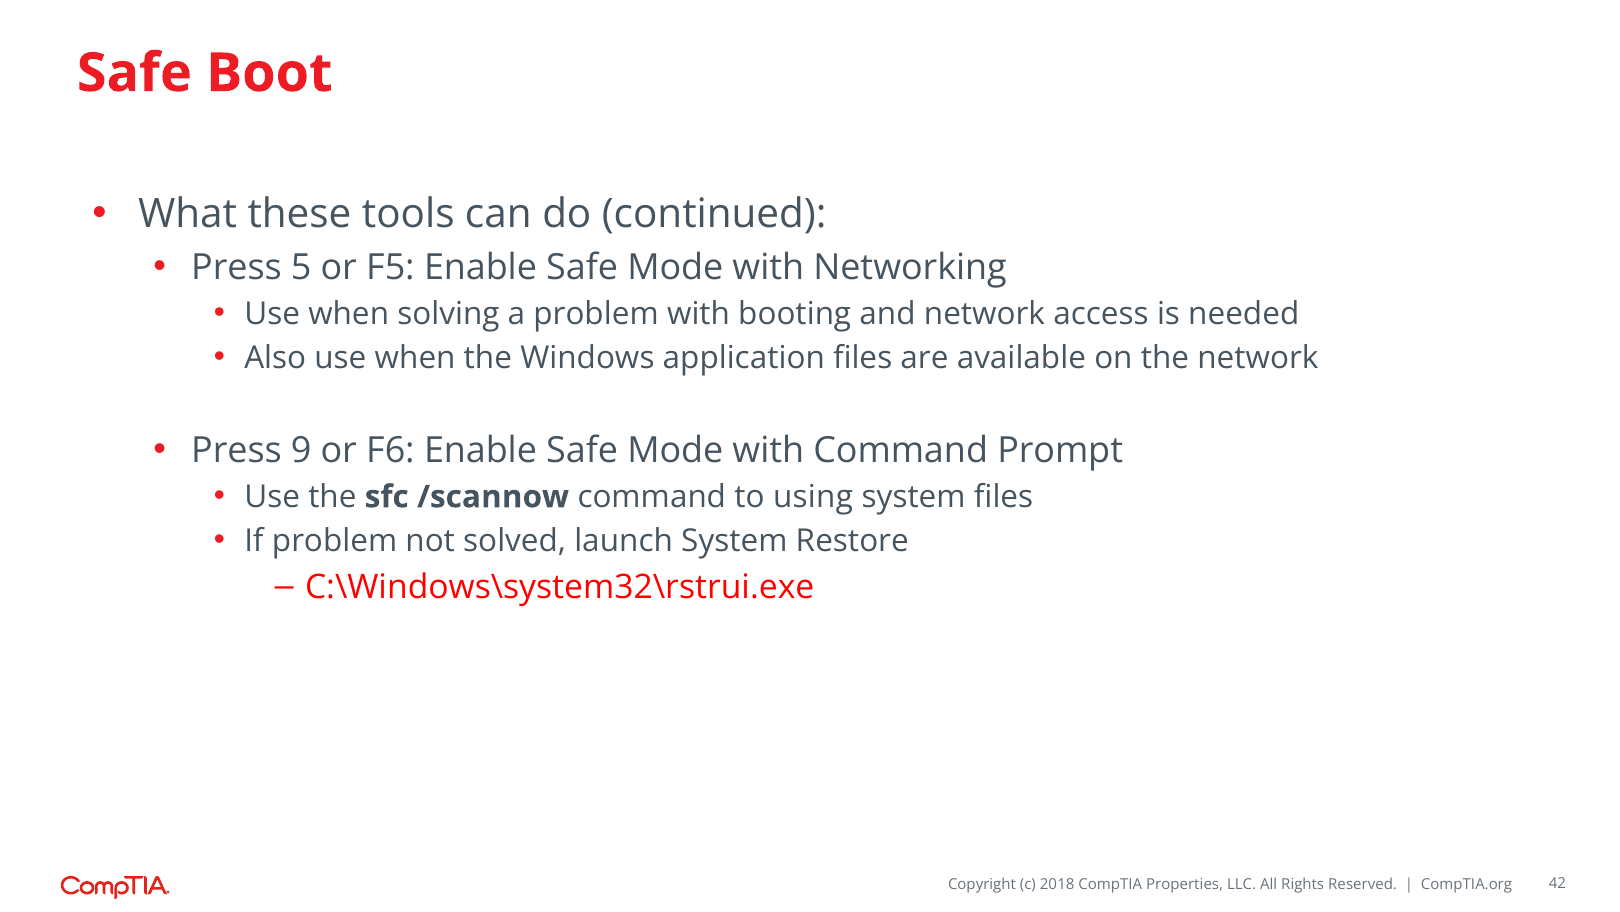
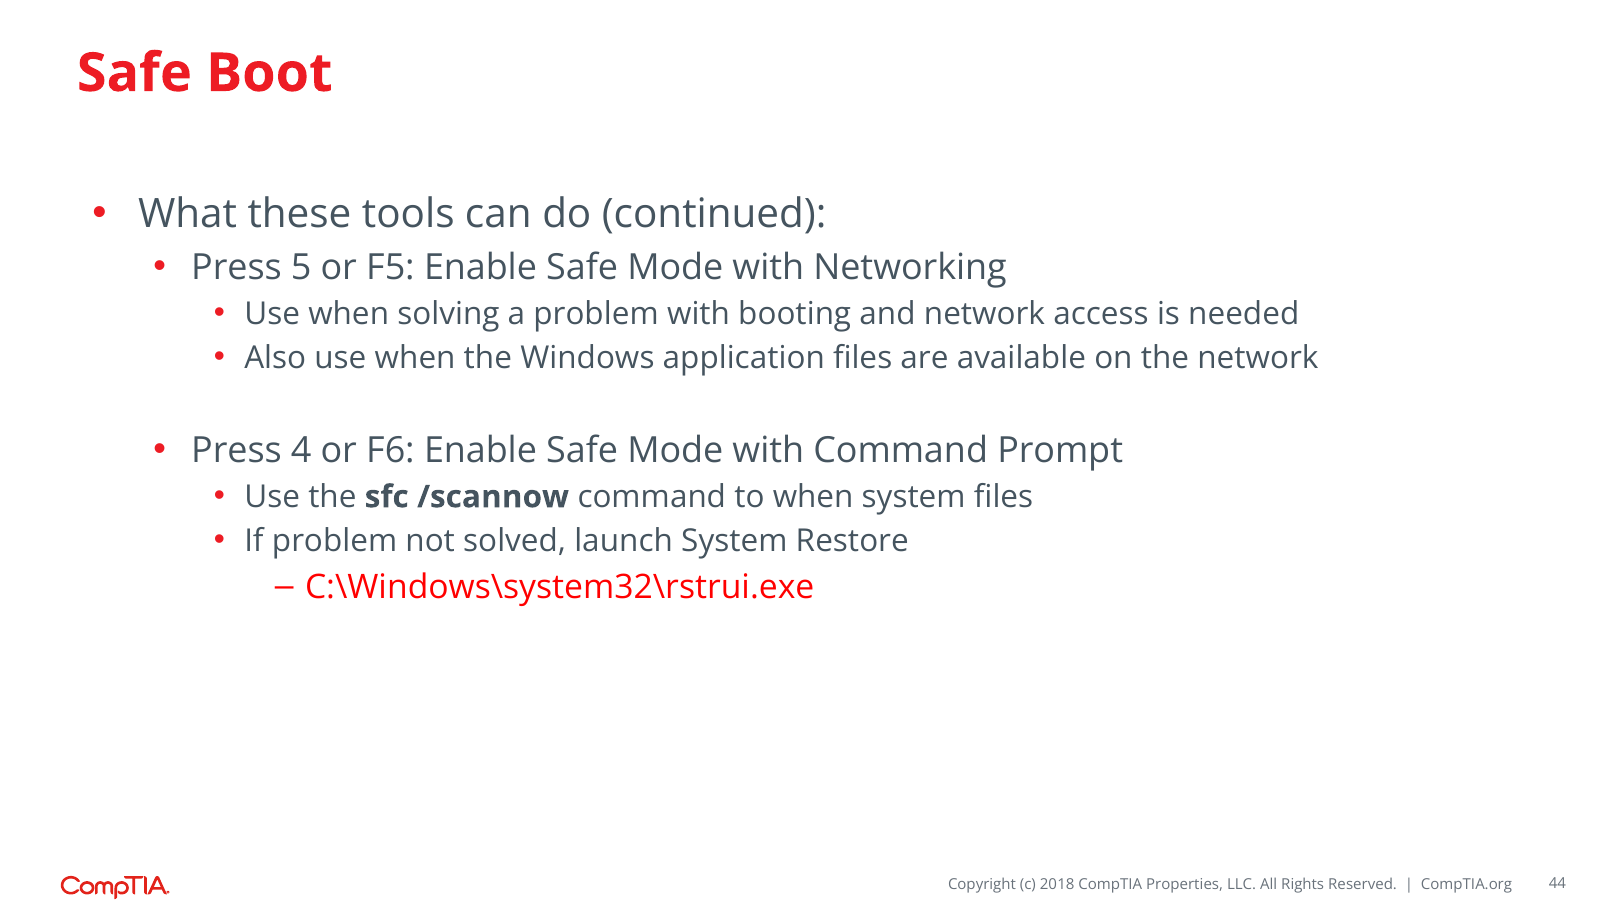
9: 9 -> 4 (301, 450)
to using: using -> when (813, 497)
42: 42 -> 44 (1557, 883)
